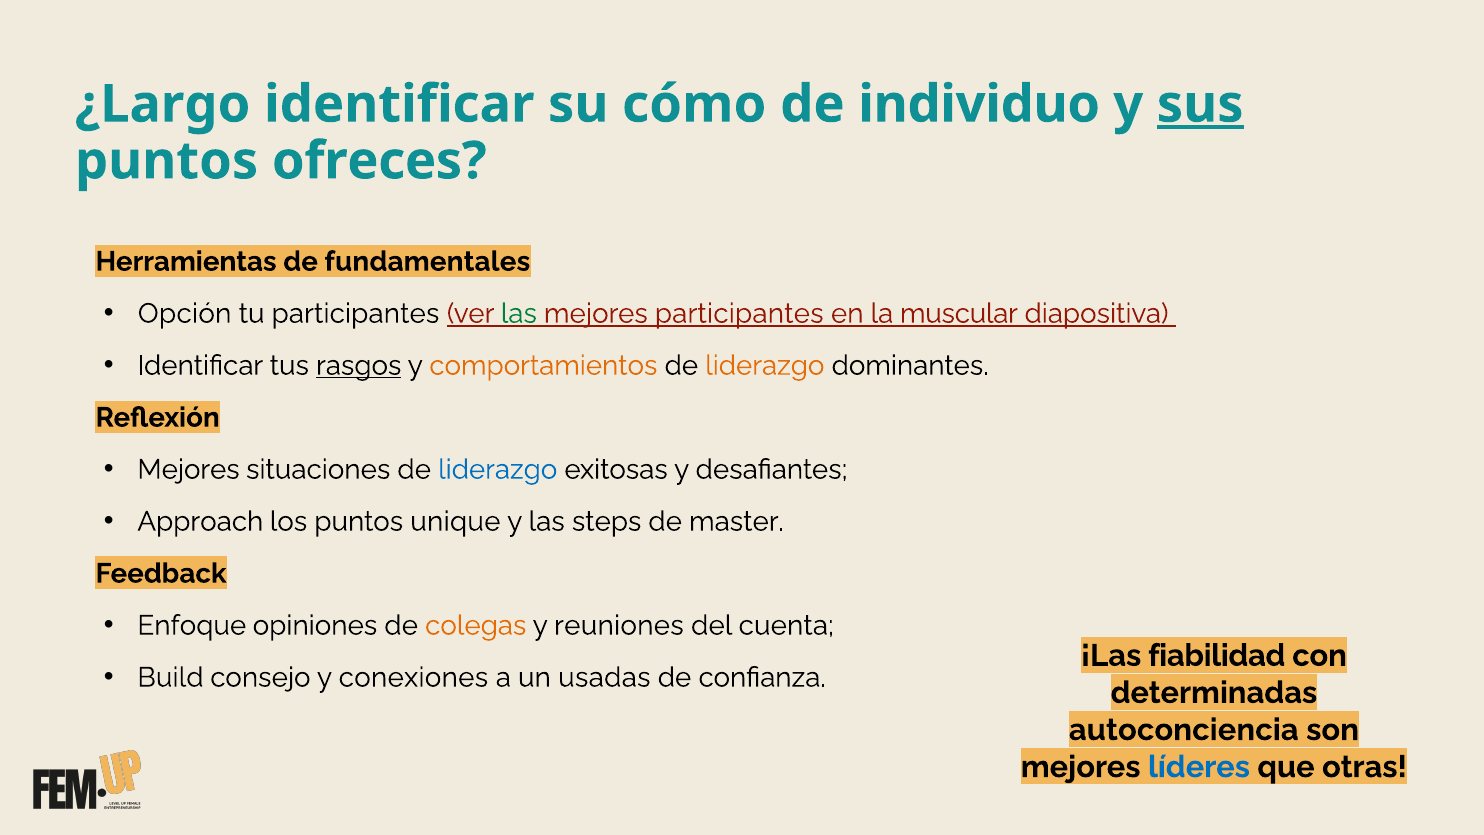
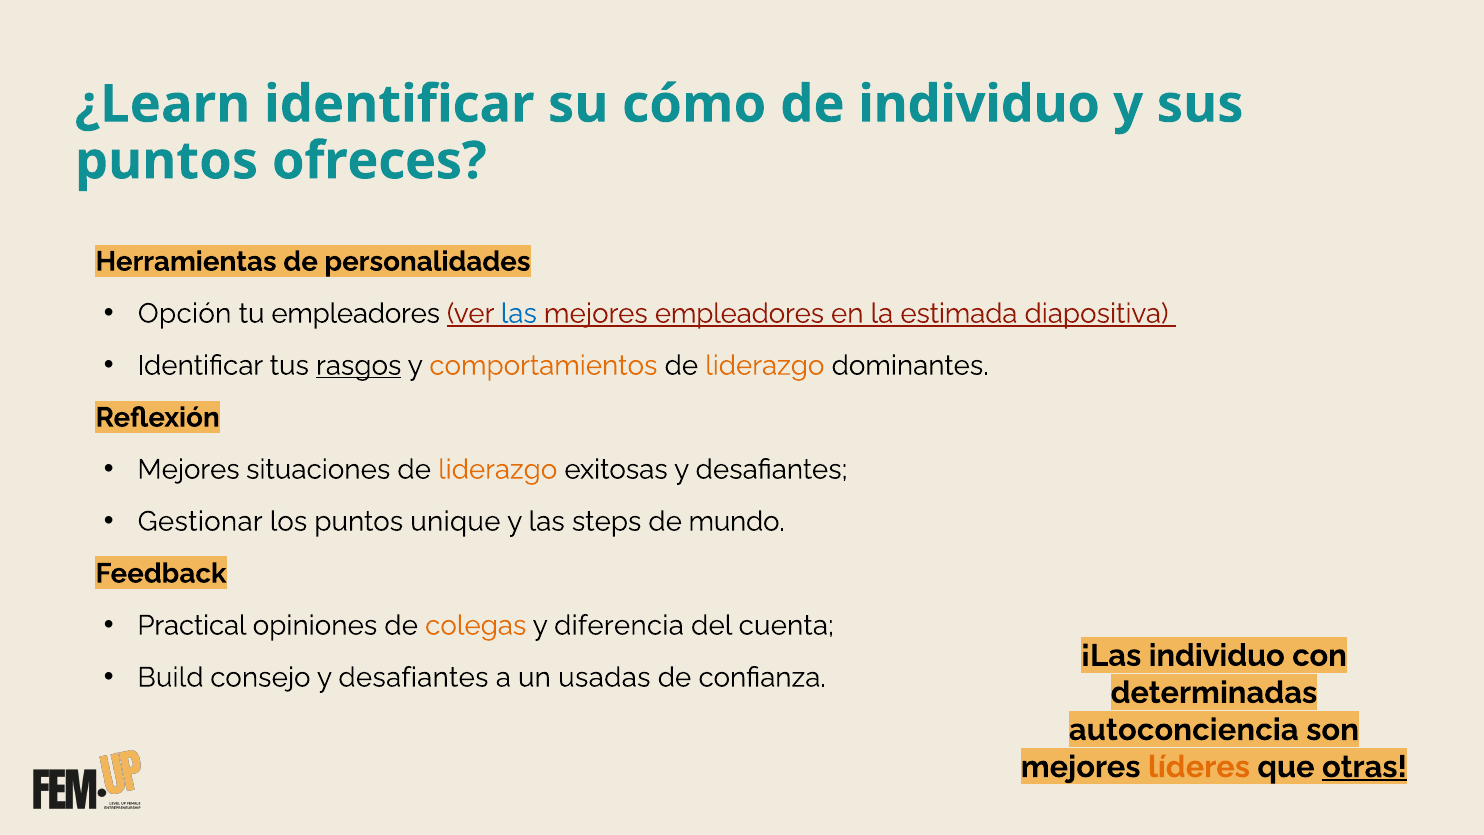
¿Largo: ¿Largo -> ¿Learn (163, 104)
sus underline: present -> none (1200, 104)
fundamentales: fundamentales -> personalidades (428, 261)
tu participantes: participantes -> empleadores (356, 313)
las colour: green -> blue (519, 313)
mejores participantes: participantes -> empleadores (739, 313)
muscular: muscular -> estimada (959, 313)
liderazgo colour: blue -> orange (498, 469)
Approach: Approach -> Gestionar (200, 521)
master: master -> mundo (737, 521)
Enfoque: Enfoque -> Practical (192, 625)
reuniones: reuniones -> diferencia (619, 625)
¡Las fiabilidad: fiabilidad -> individuo (1217, 655)
consejo y conexiones: conexiones -> desafiantes (413, 677)
líderes colour: blue -> orange (1199, 767)
otras underline: none -> present (1365, 767)
